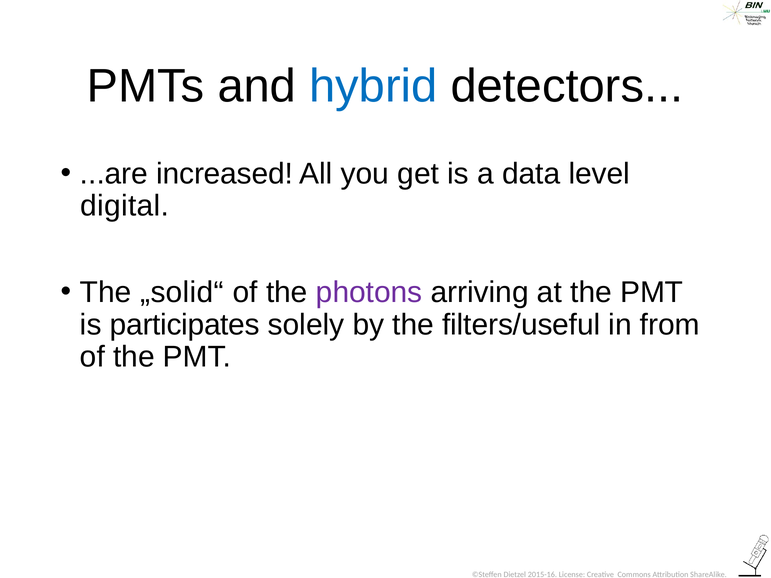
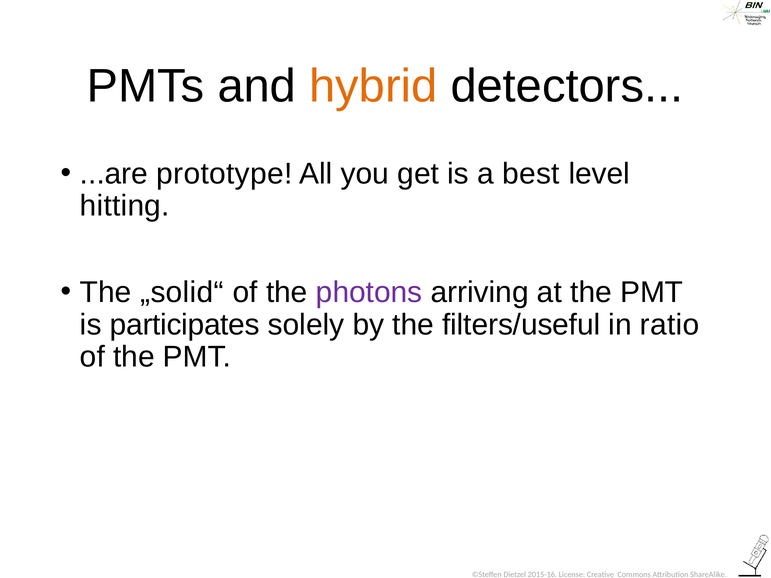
hybrid colour: blue -> orange (373, 86)
increased: increased -> prototype (224, 174)
data: data -> best (531, 174)
digital: digital -> hitting (125, 206)
from: from -> ratio (670, 325)
